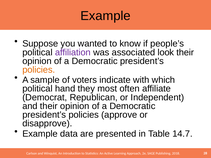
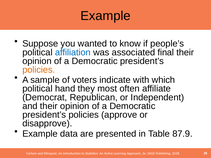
affiliation colour: purple -> blue (73, 52)
look: look -> final (166, 52)
14.7: 14.7 -> 87.9 (182, 134)
